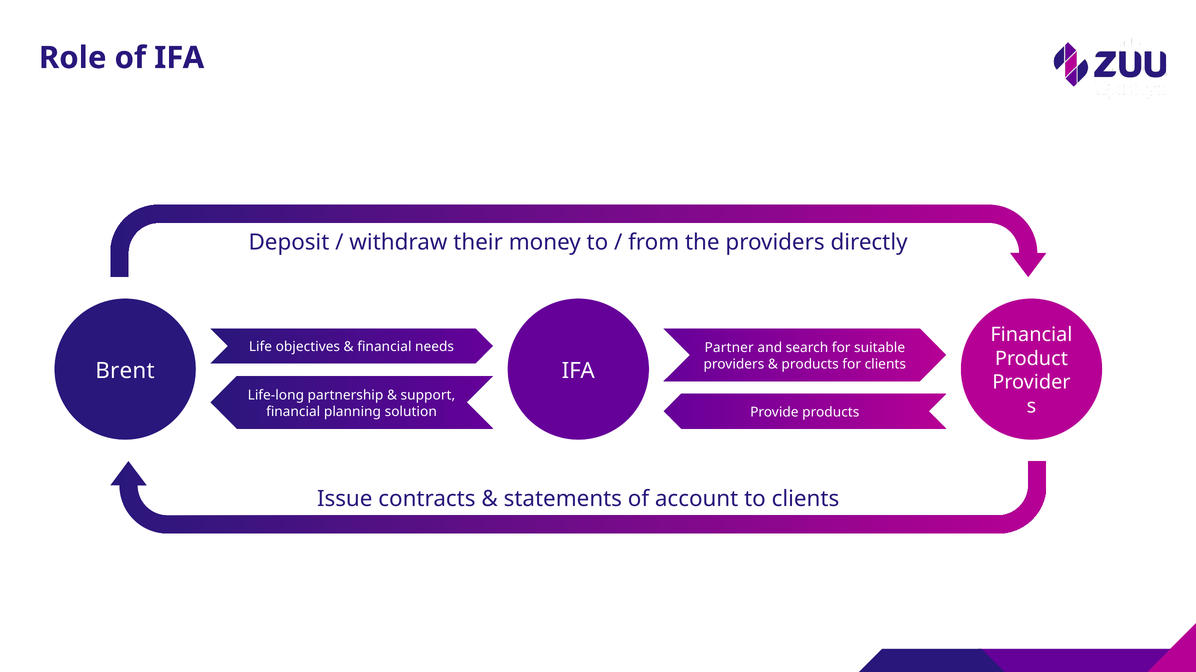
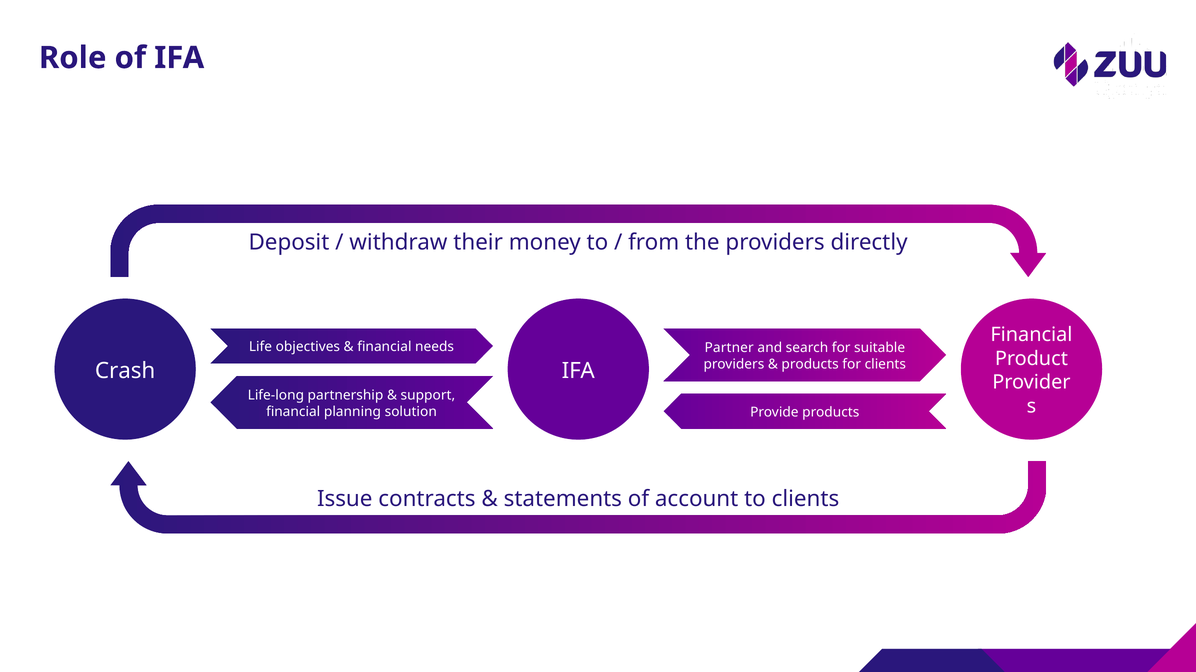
Brent: Brent -> Crash (125, 371)
